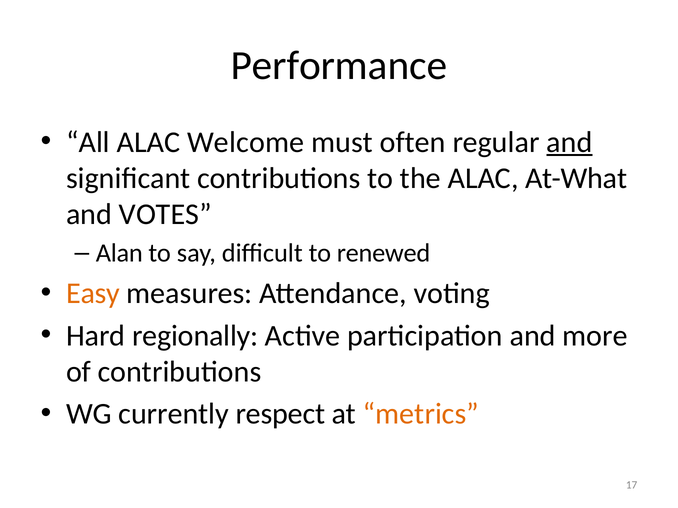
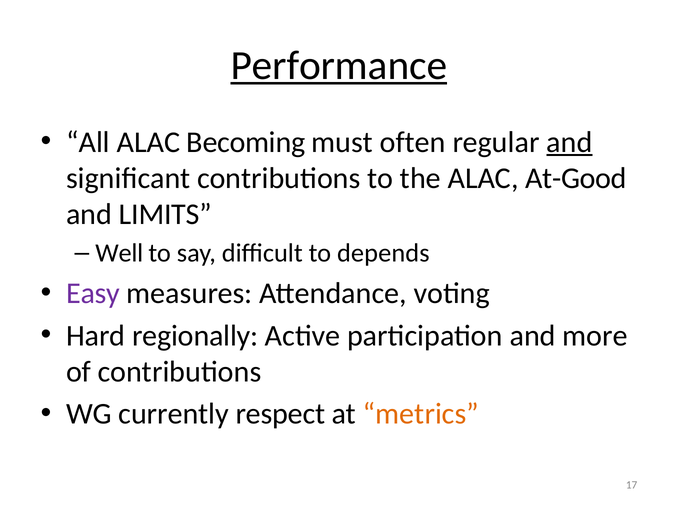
Performance underline: none -> present (339, 66)
Welcome: Welcome -> Becoming (246, 142)
At-What: At-What -> At-Good (576, 178)
VOTES: VOTES -> LIMITS (165, 215)
Alan: Alan -> Well (119, 254)
renewed: renewed -> depends (383, 254)
Easy colour: orange -> purple (93, 294)
